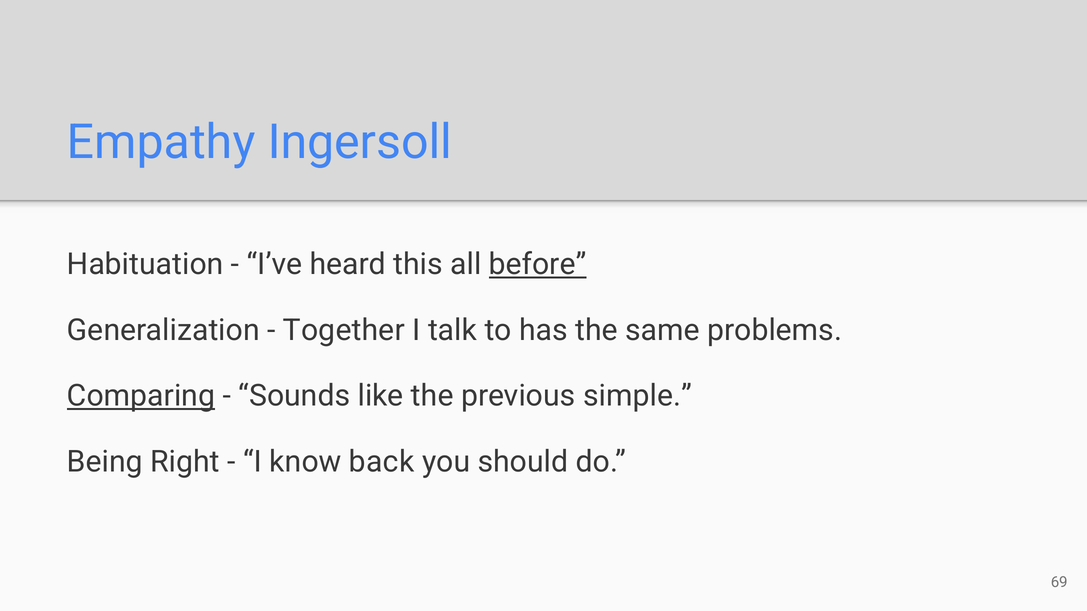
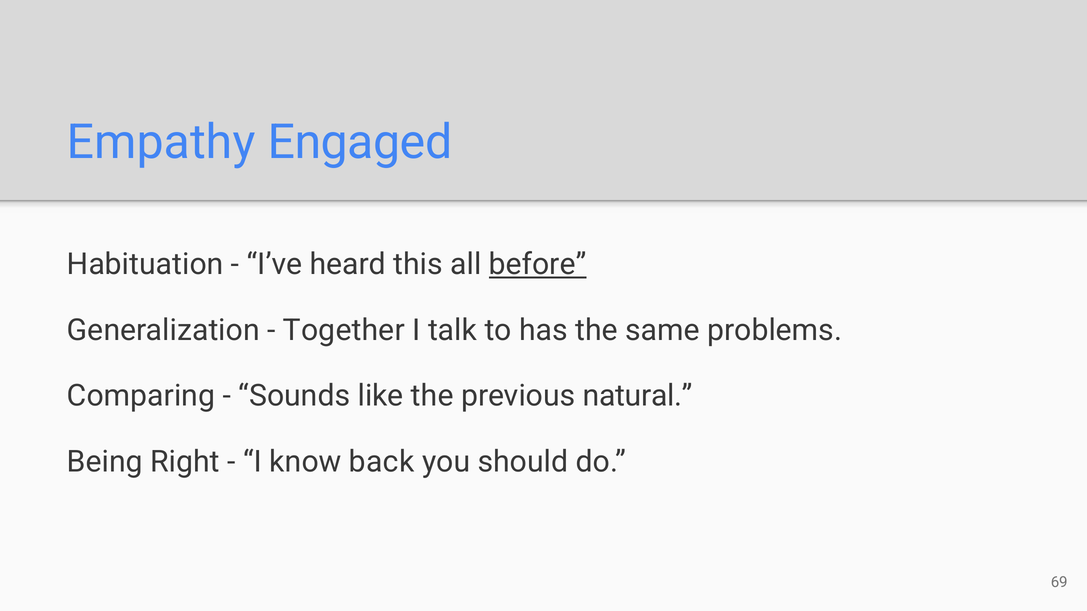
Ingersoll: Ingersoll -> Engaged (360, 143)
Comparing underline: present -> none (141, 396)
simple: simple -> natural (638, 396)
